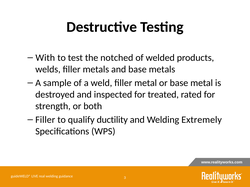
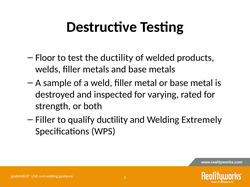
With: With -> Floor (45, 58)
the notched: notched -> ductility (117, 58)
treated: treated -> varying (163, 95)
